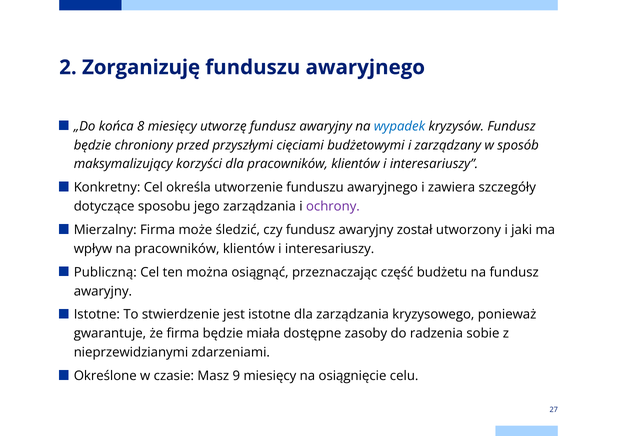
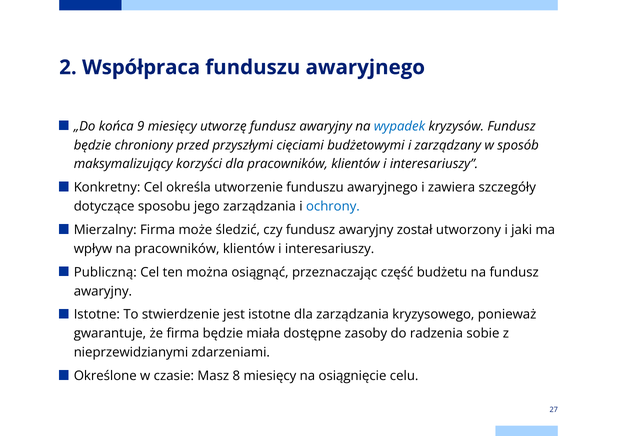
Zorganizuję: Zorganizuję -> Współpraca (141, 67)
8: 8 -> 9 (141, 126)
ochrony colour: purple -> blue (333, 207)
9: 9 -> 8 (236, 376)
